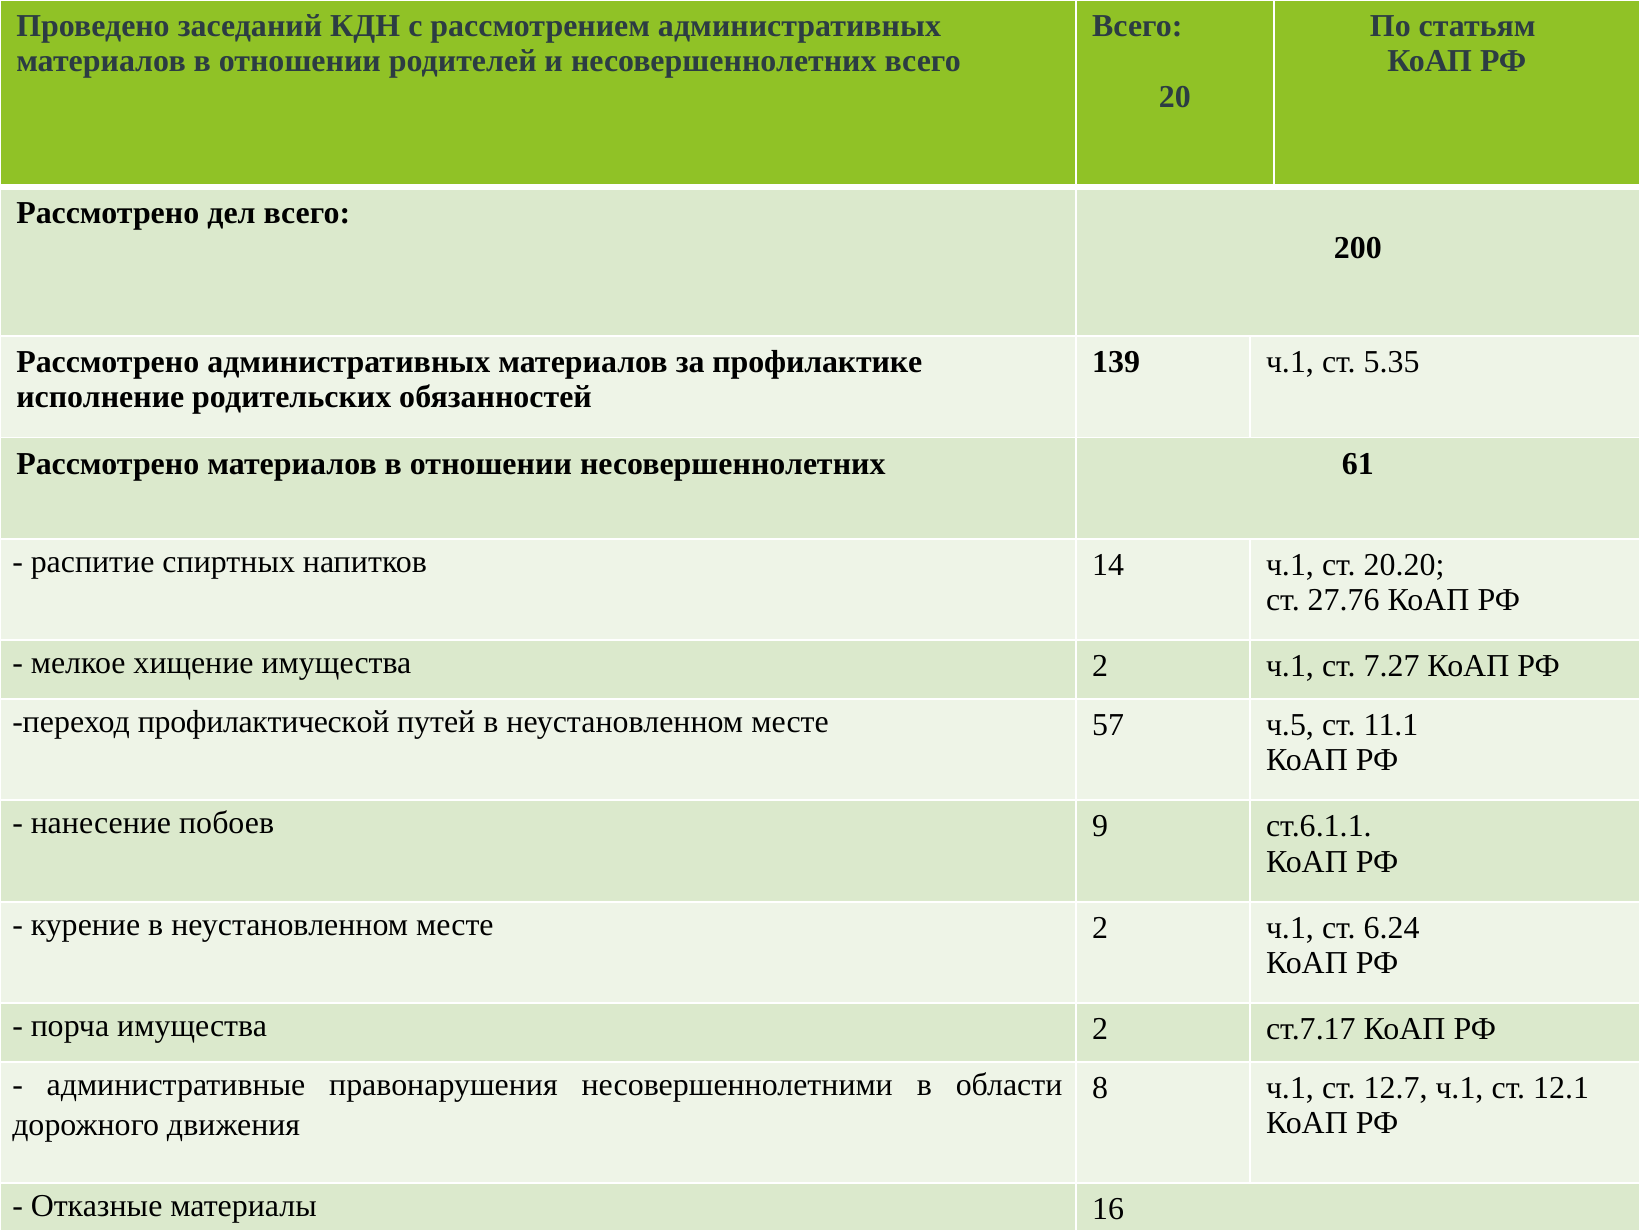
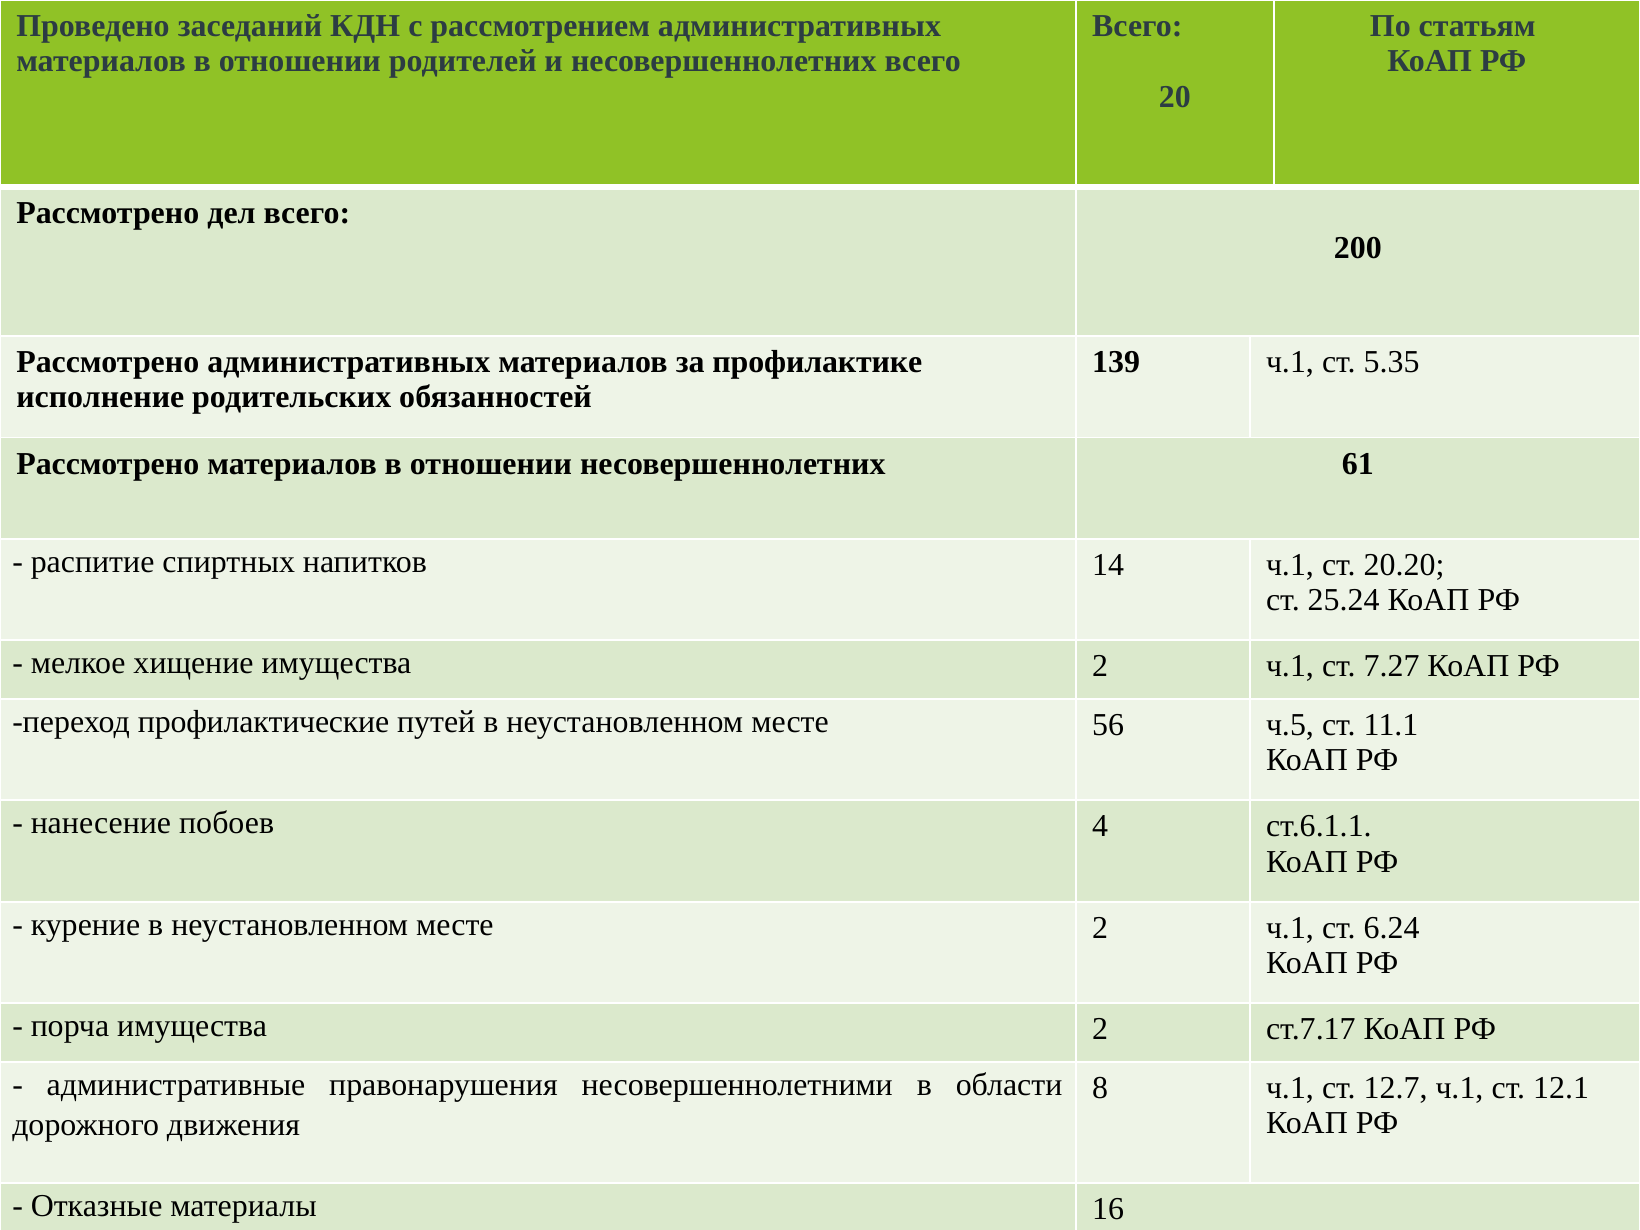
27.76: 27.76 -> 25.24 (1344, 600)
профилактической: профилактической -> профилактические (264, 722)
57: 57 -> 56 (1108, 725)
9: 9 -> 4 (1100, 826)
